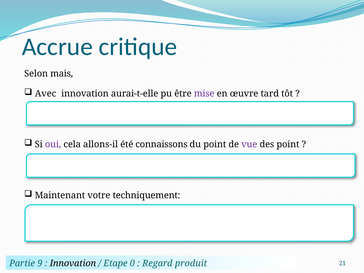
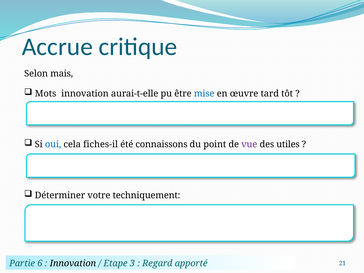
Avec: Avec -> Mots (46, 93)
mise colour: purple -> blue (204, 93)
oui colour: purple -> blue (53, 144)
allons-il: allons-il -> fiches-il (101, 144)
des point: point -> utiles (288, 144)
Maintenant: Maintenant -> Déterminer (60, 195)
9: 9 -> 6 (40, 263)
0: 0 -> 3 (132, 263)
produit: produit -> apporté (191, 263)
